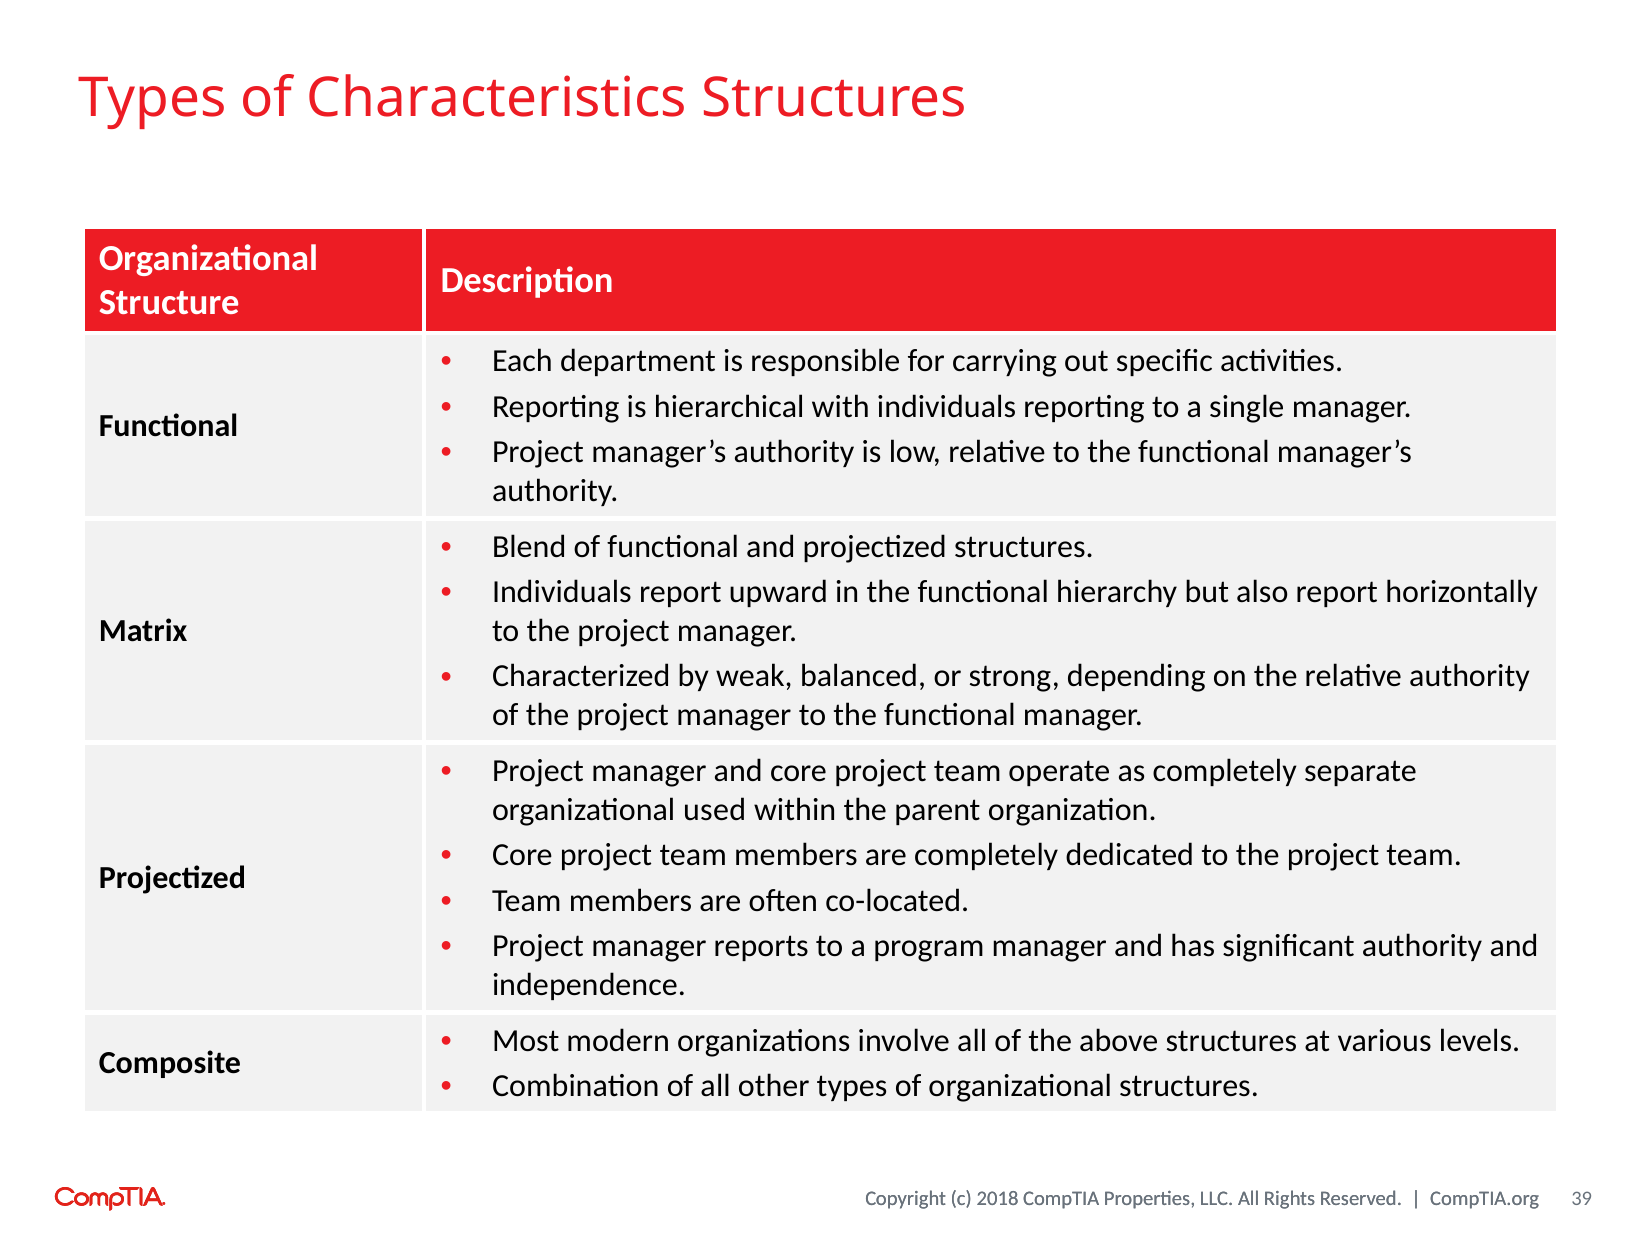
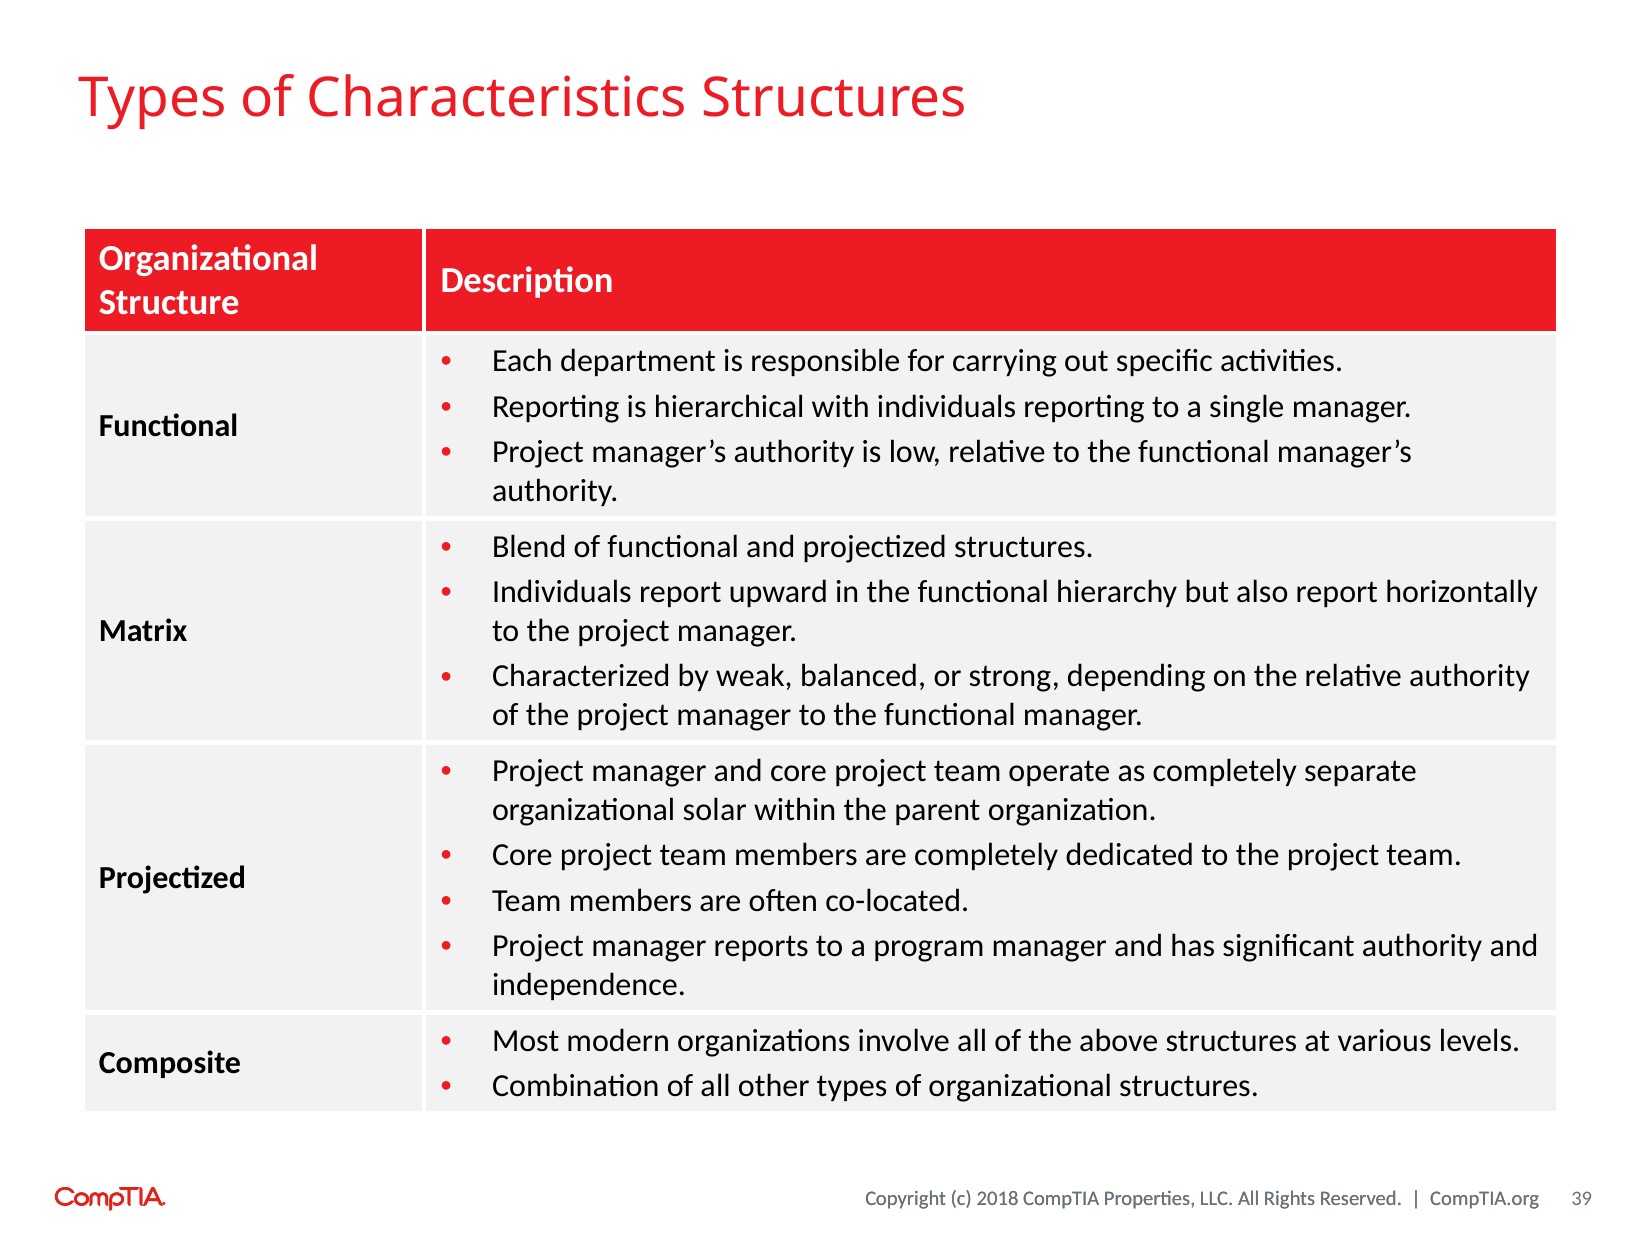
used: used -> solar (715, 809)
